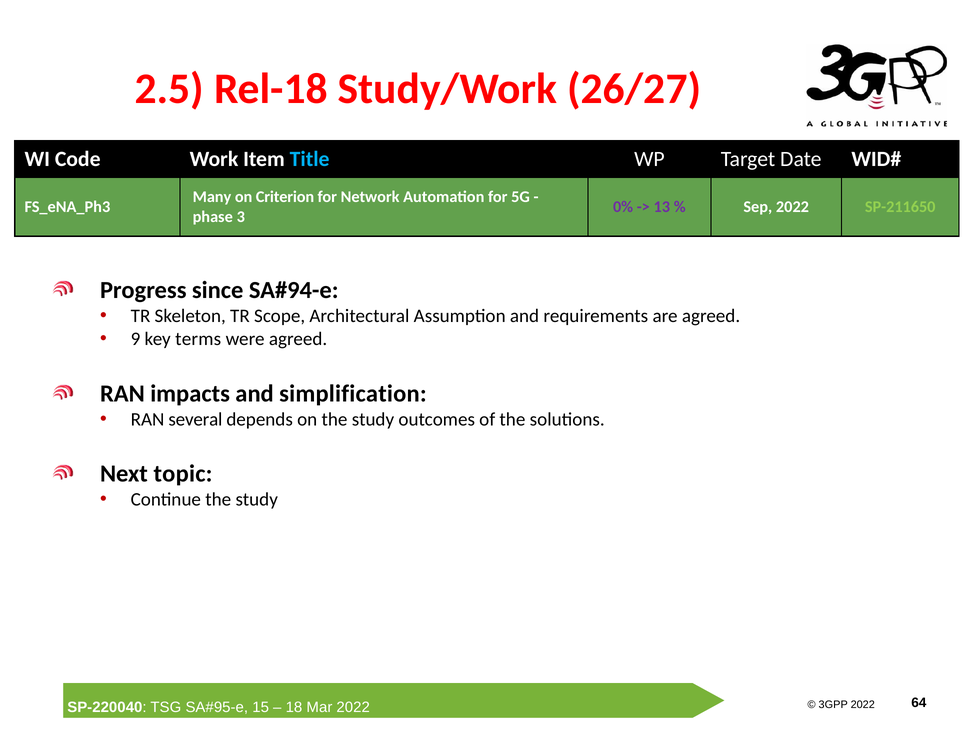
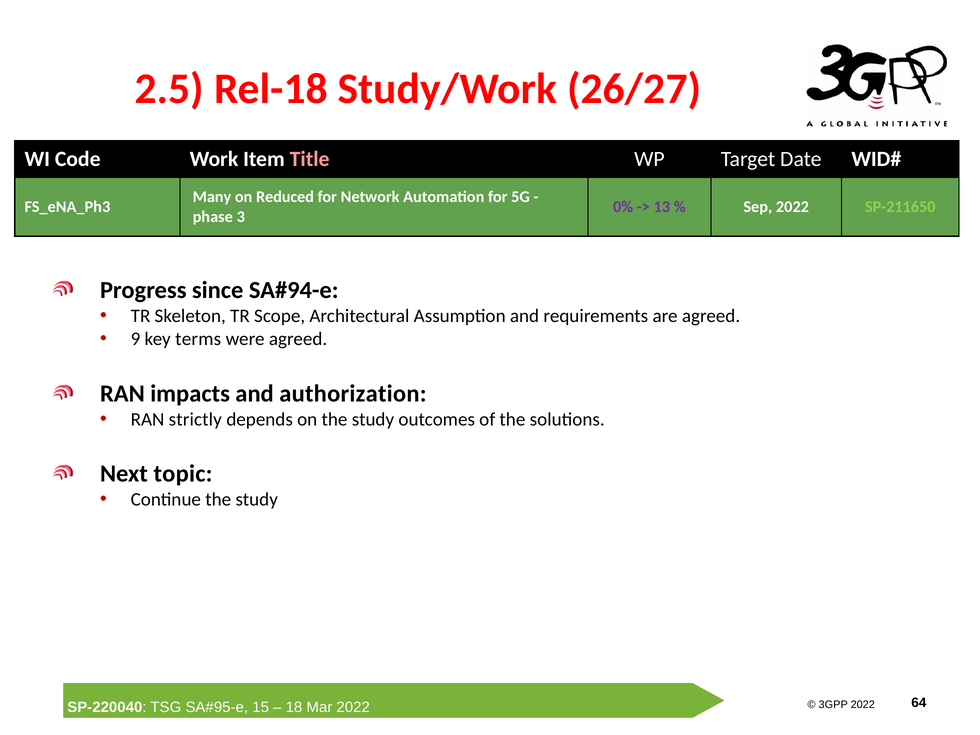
Title colour: light blue -> pink (310, 159)
Criterion: Criterion -> Reduced (285, 197)
simplification: simplification -> authorization (353, 394)
several: several -> strictly (195, 420)
